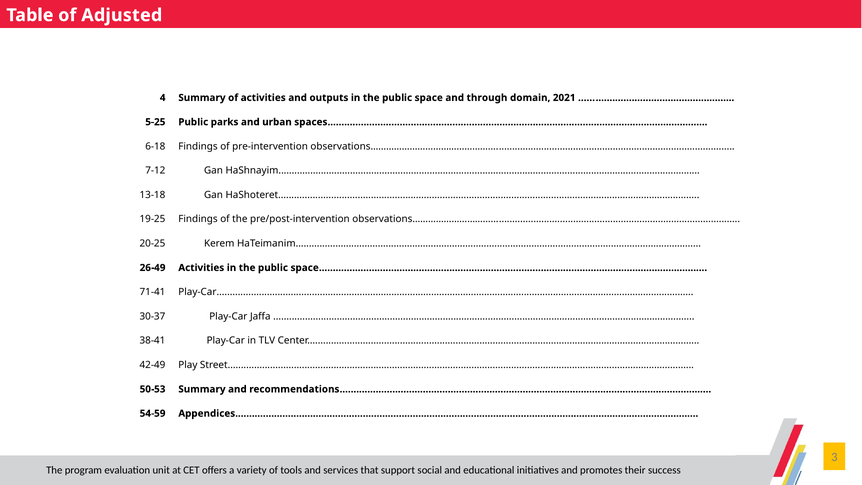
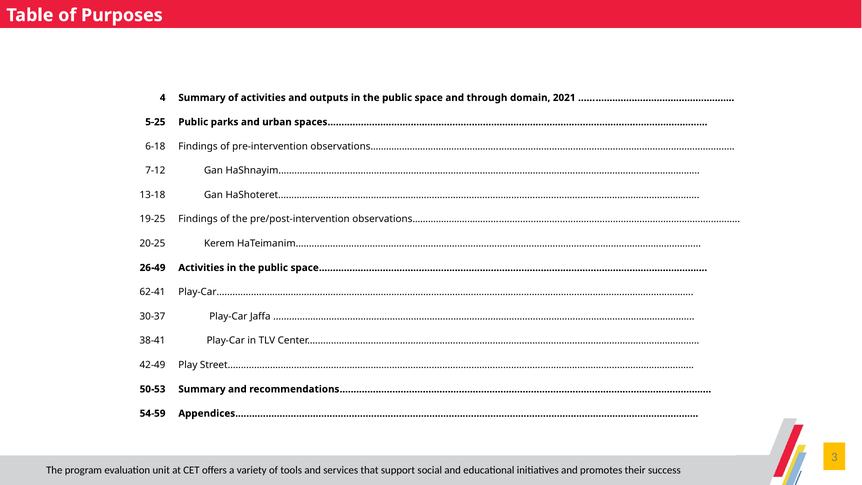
Adjusted: Adjusted -> Purposes (122, 15)
71-41: 71-41 -> 62-41 (152, 292)
